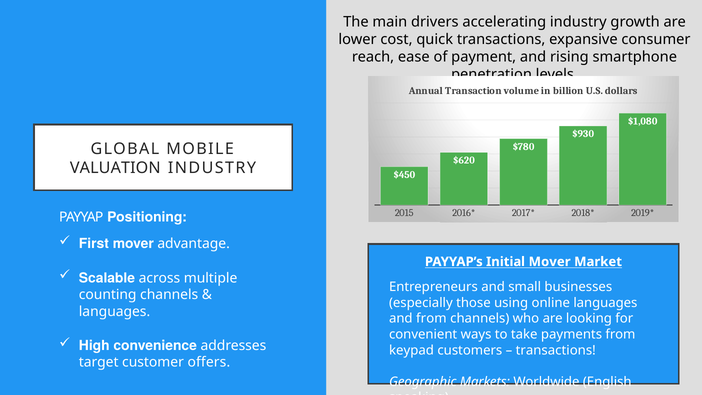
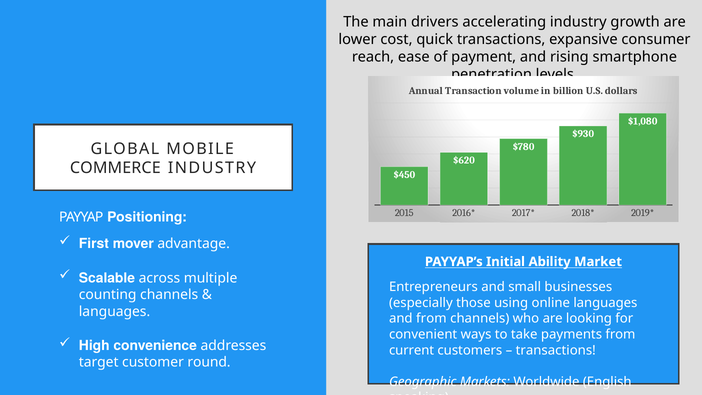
VALUATION: VALUATION -> COMMERCE (115, 168)
Initial Mover: Mover -> Ability (550, 262)
keypad: keypad -> current (412, 350)
offers: offers -> round (209, 362)
